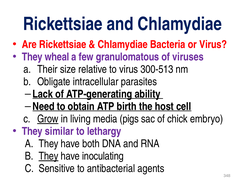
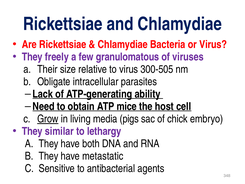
wheal: wheal -> freely (57, 57)
300-513: 300-513 -> 300-505 (157, 69)
birth: birth -> mice (127, 106)
They underline: present -> none (49, 156)
inoculating: inoculating -> metastatic (103, 156)
